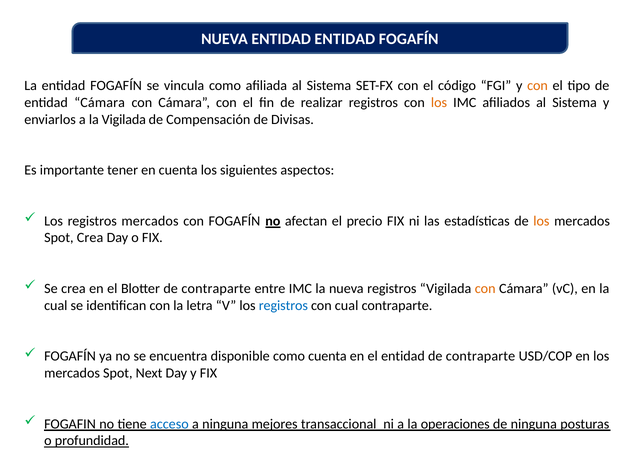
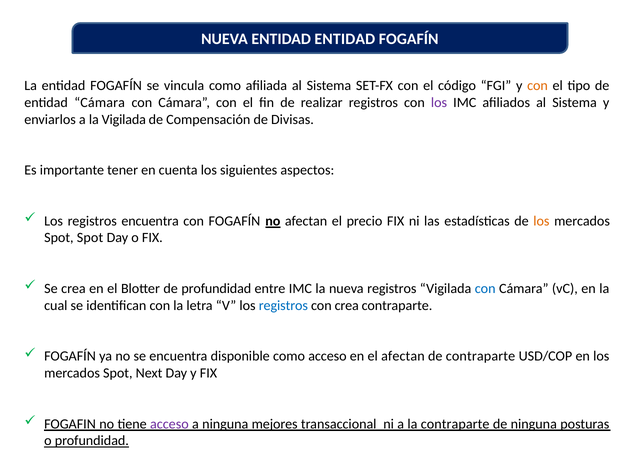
los colour: orange -> purple (439, 103)
registros mercados: mercados -> encuentra (150, 221)
Spot Crea: Crea -> Spot (90, 238)
Blotter de contraparte: contraparte -> profundidad (216, 289)
con colour: orange -> blue (485, 289)
con cual: cual -> crea (347, 306)
como cuenta: cuenta -> acceso (327, 356)
el entidad: entidad -> afectan (403, 356)
acceso colour: blue -> purple (169, 424)
la operaciones: operaciones -> contraparte (455, 424)
